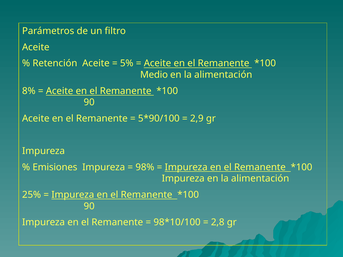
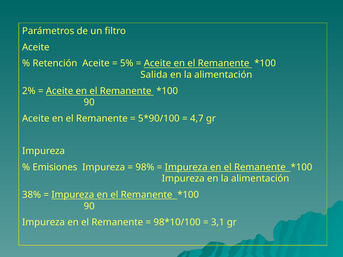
Medio: Medio -> Salida (154, 75)
8%: 8% -> 2% (29, 91)
2,9: 2,9 -> 4,7 (197, 119)
25%: 25% -> 38% (32, 195)
2,8: 2,8 -> 3,1 (218, 223)
